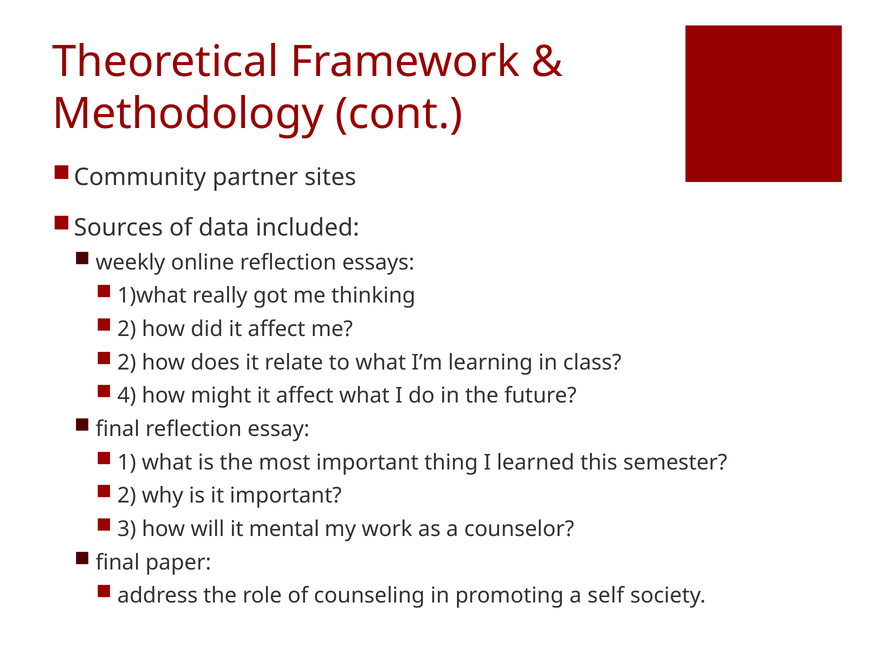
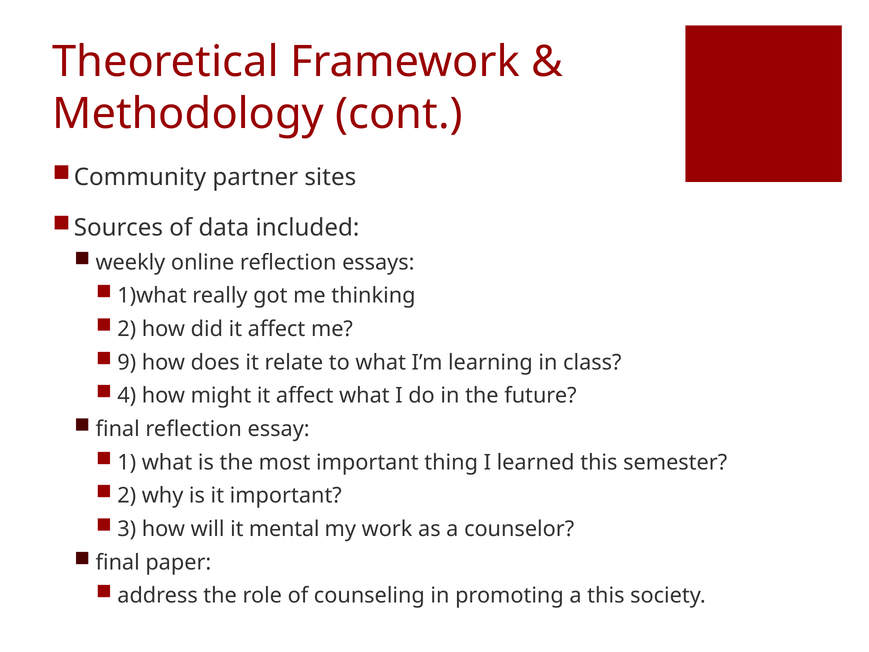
2: 2 -> 9 (127, 362)
a self: self -> this (606, 596)
